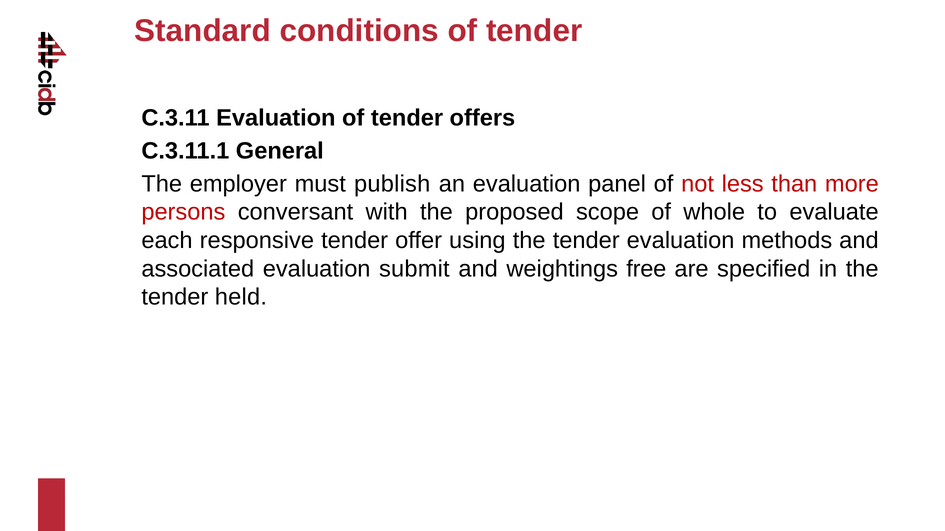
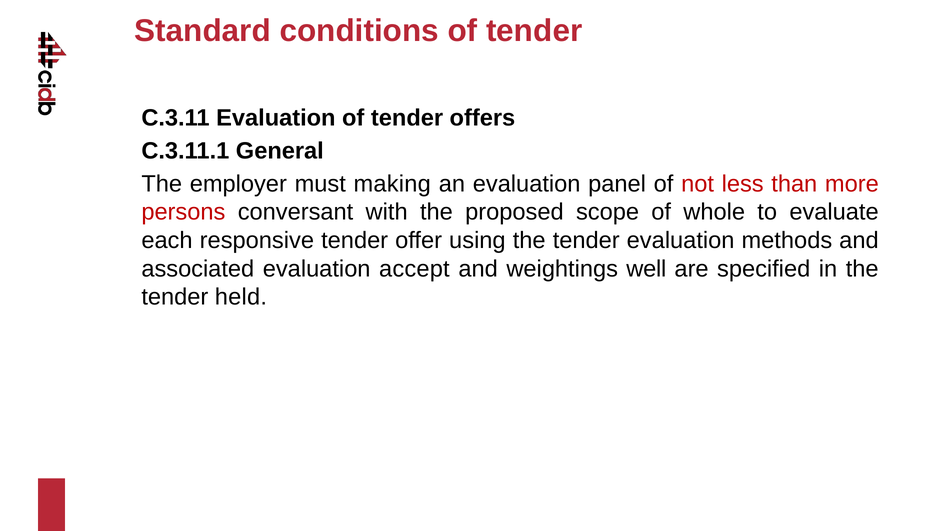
publish: publish -> making (392, 184)
submit: submit -> accept (414, 269)
free: free -> well (646, 269)
